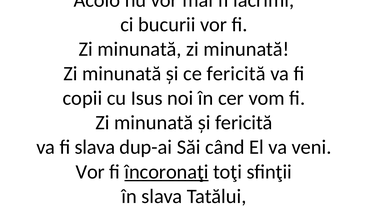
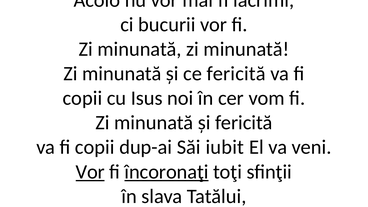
slava: slava -> copii (95, 147)
Săi când: când -> iubit (225, 147)
Vor underline: none -> present (90, 172)
